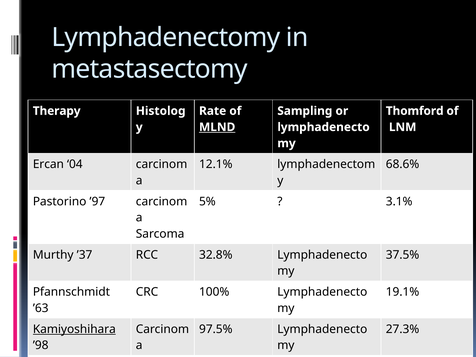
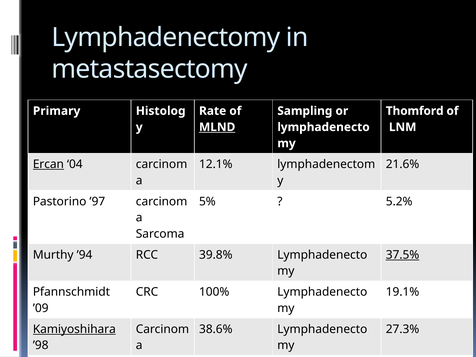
Therapy: Therapy -> Primary (57, 111)
Ercan underline: none -> present (48, 164)
68.6%: 68.6% -> 21.6% (403, 164)
3.1%: 3.1% -> 5.2% (399, 201)
’37: ’37 -> ’94 (85, 255)
32.8%: 32.8% -> 39.8% (216, 255)
37.5% underline: none -> present (403, 255)
’63: ’63 -> ’09 (41, 308)
97.5%: 97.5% -> 38.6% (216, 329)
